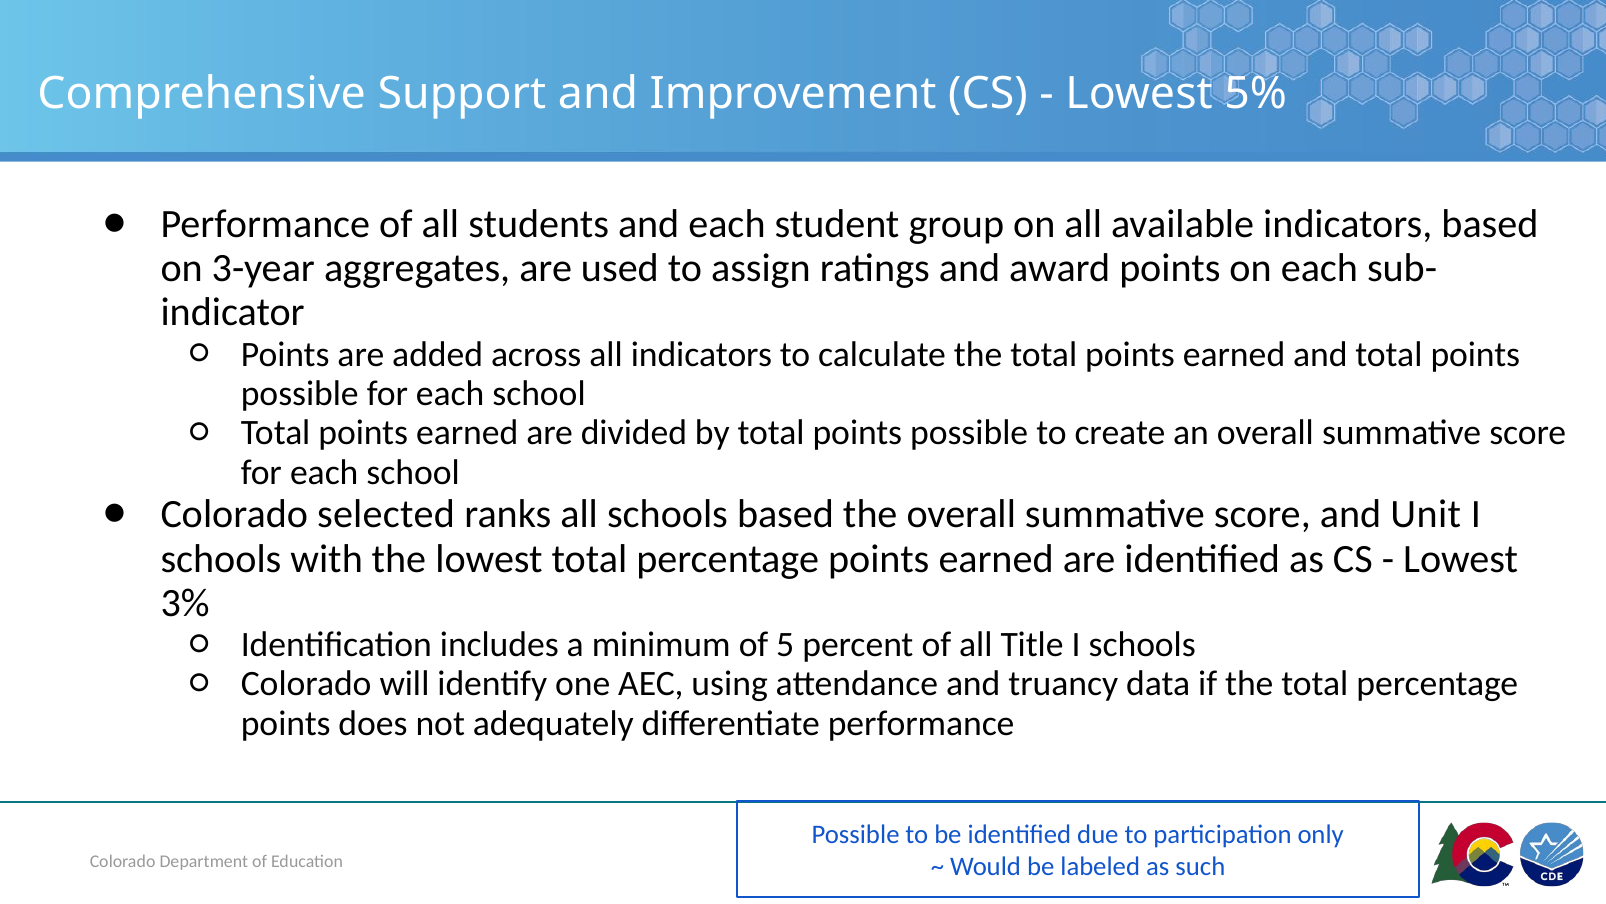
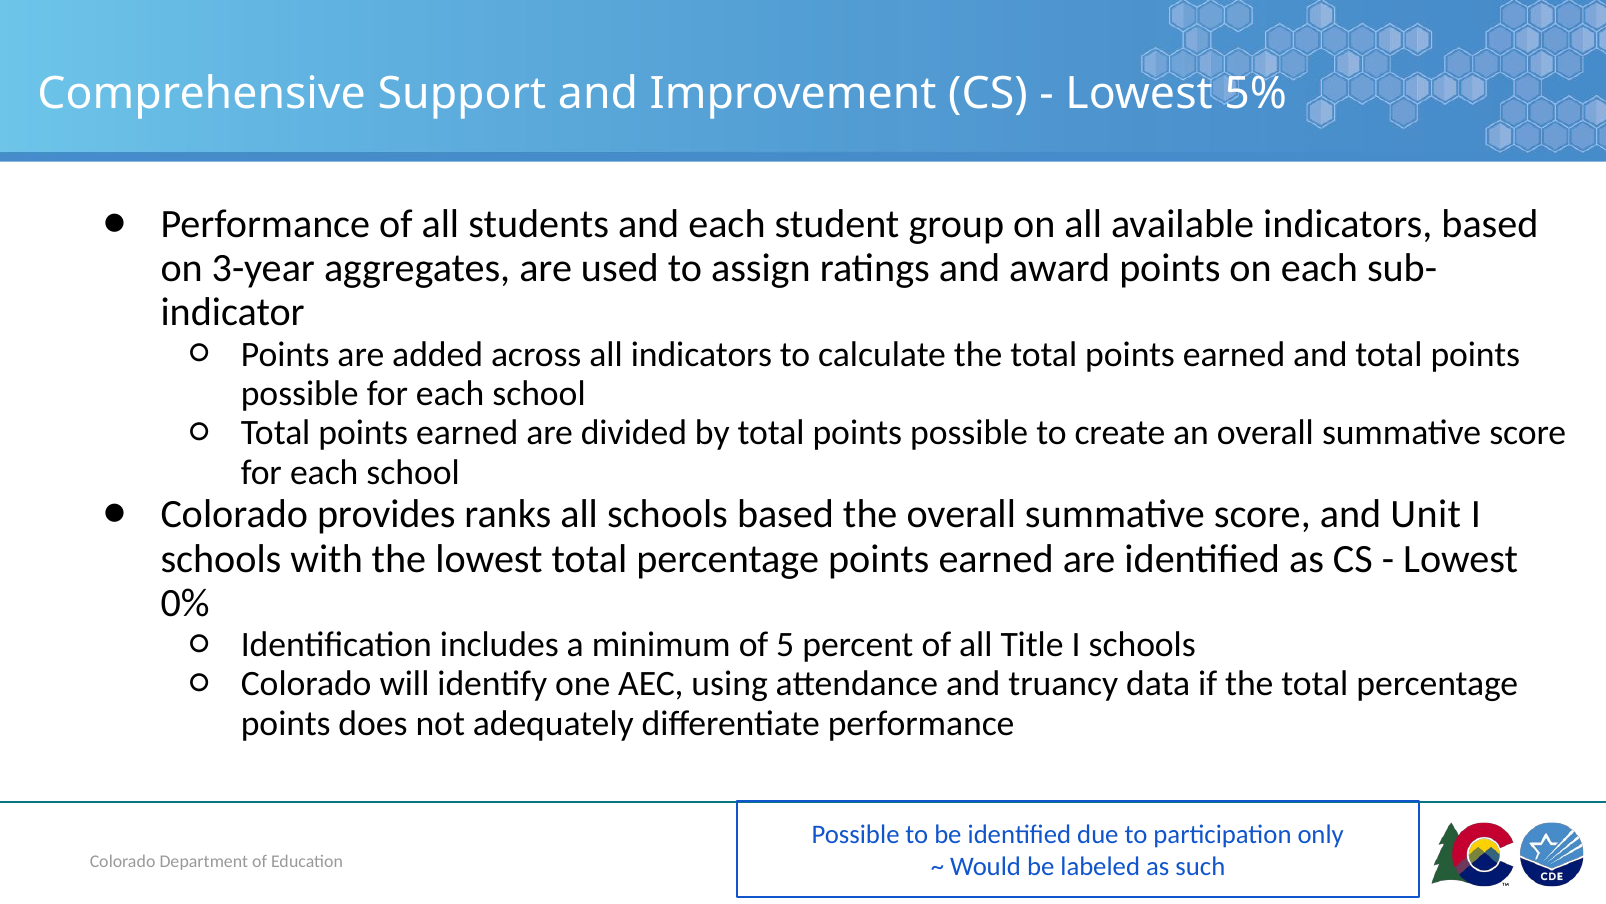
selected: selected -> provides (386, 514)
3%: 3% -> 0% (185, 603)
